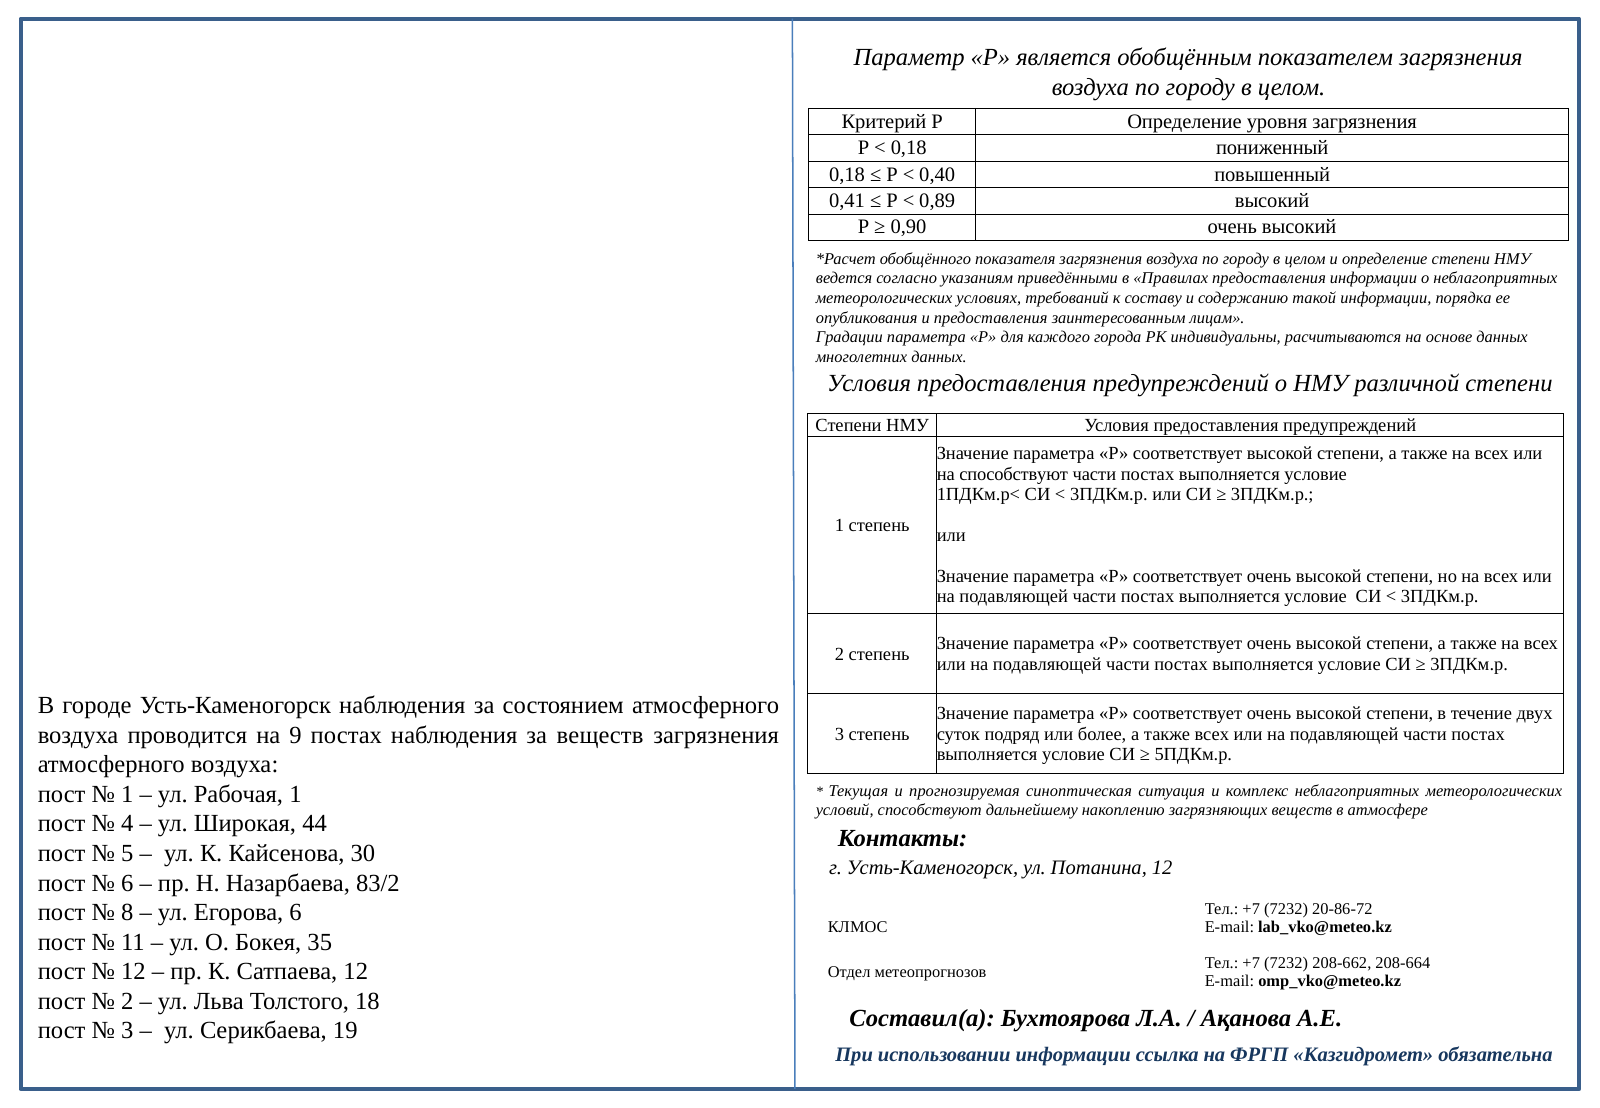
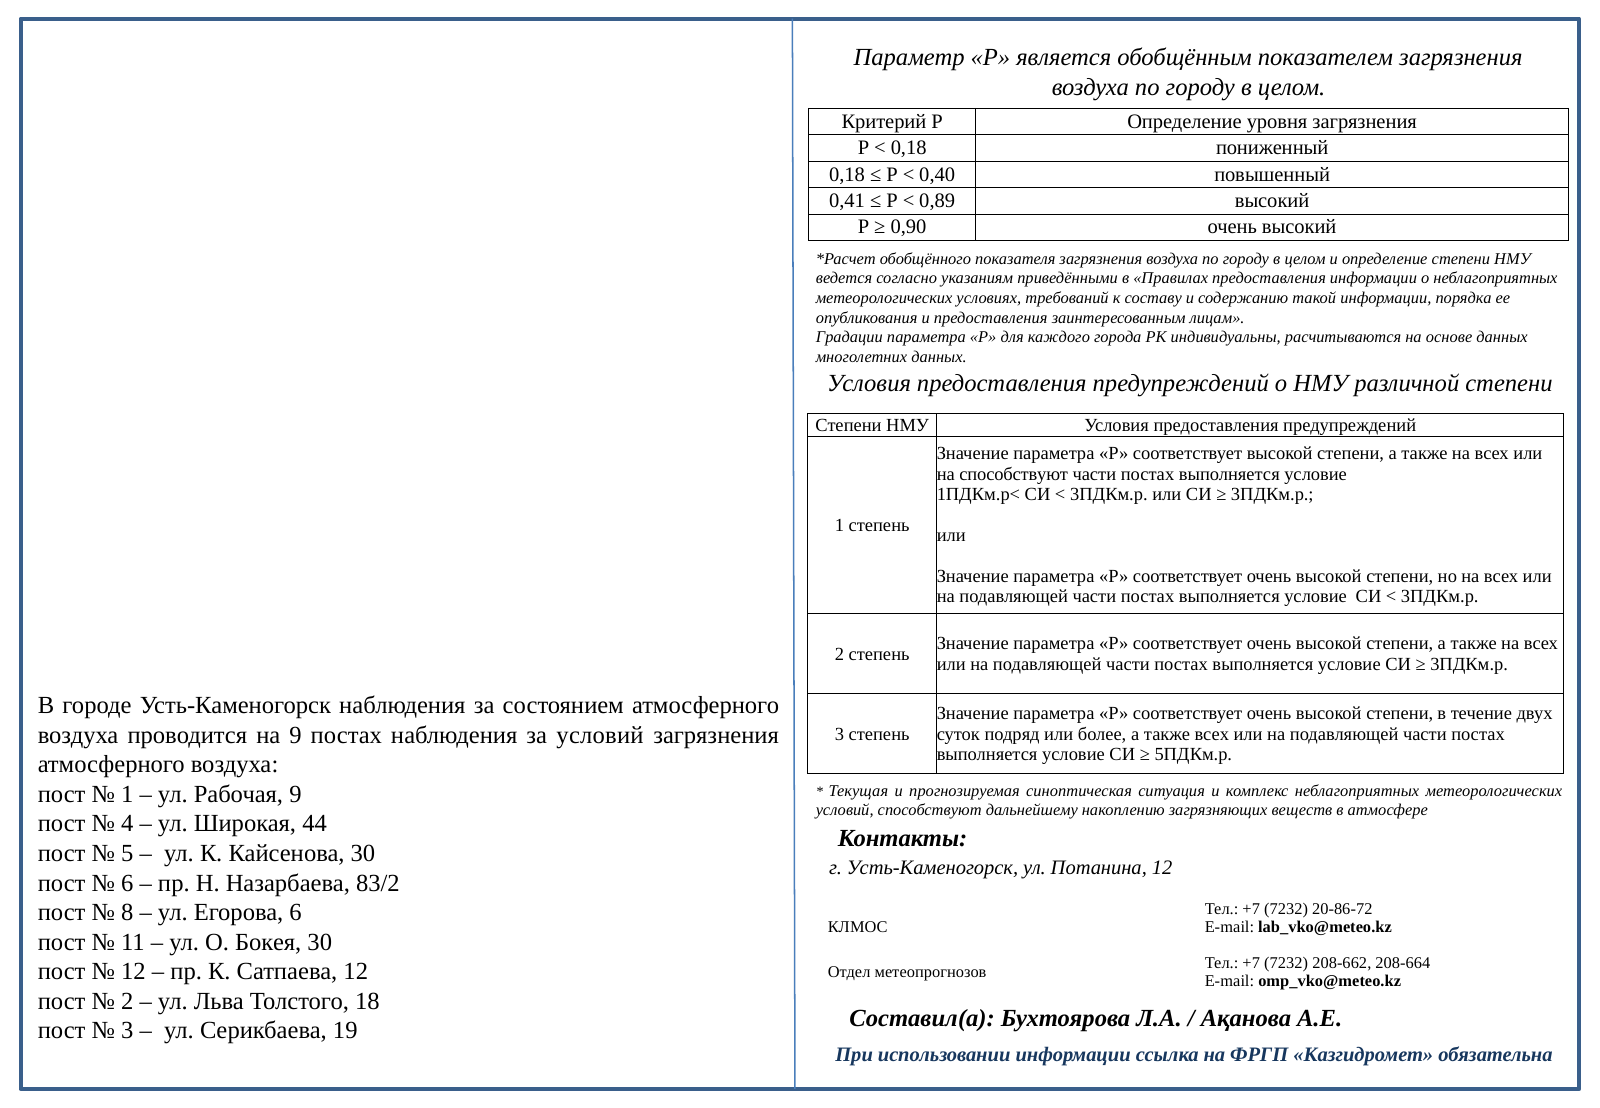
за веществ: веществ -> условий (600, 735)
Рабочая 1: 1 -> 9 (295, 794)
Бокея 35: 35 -> 30 (320, 942)
